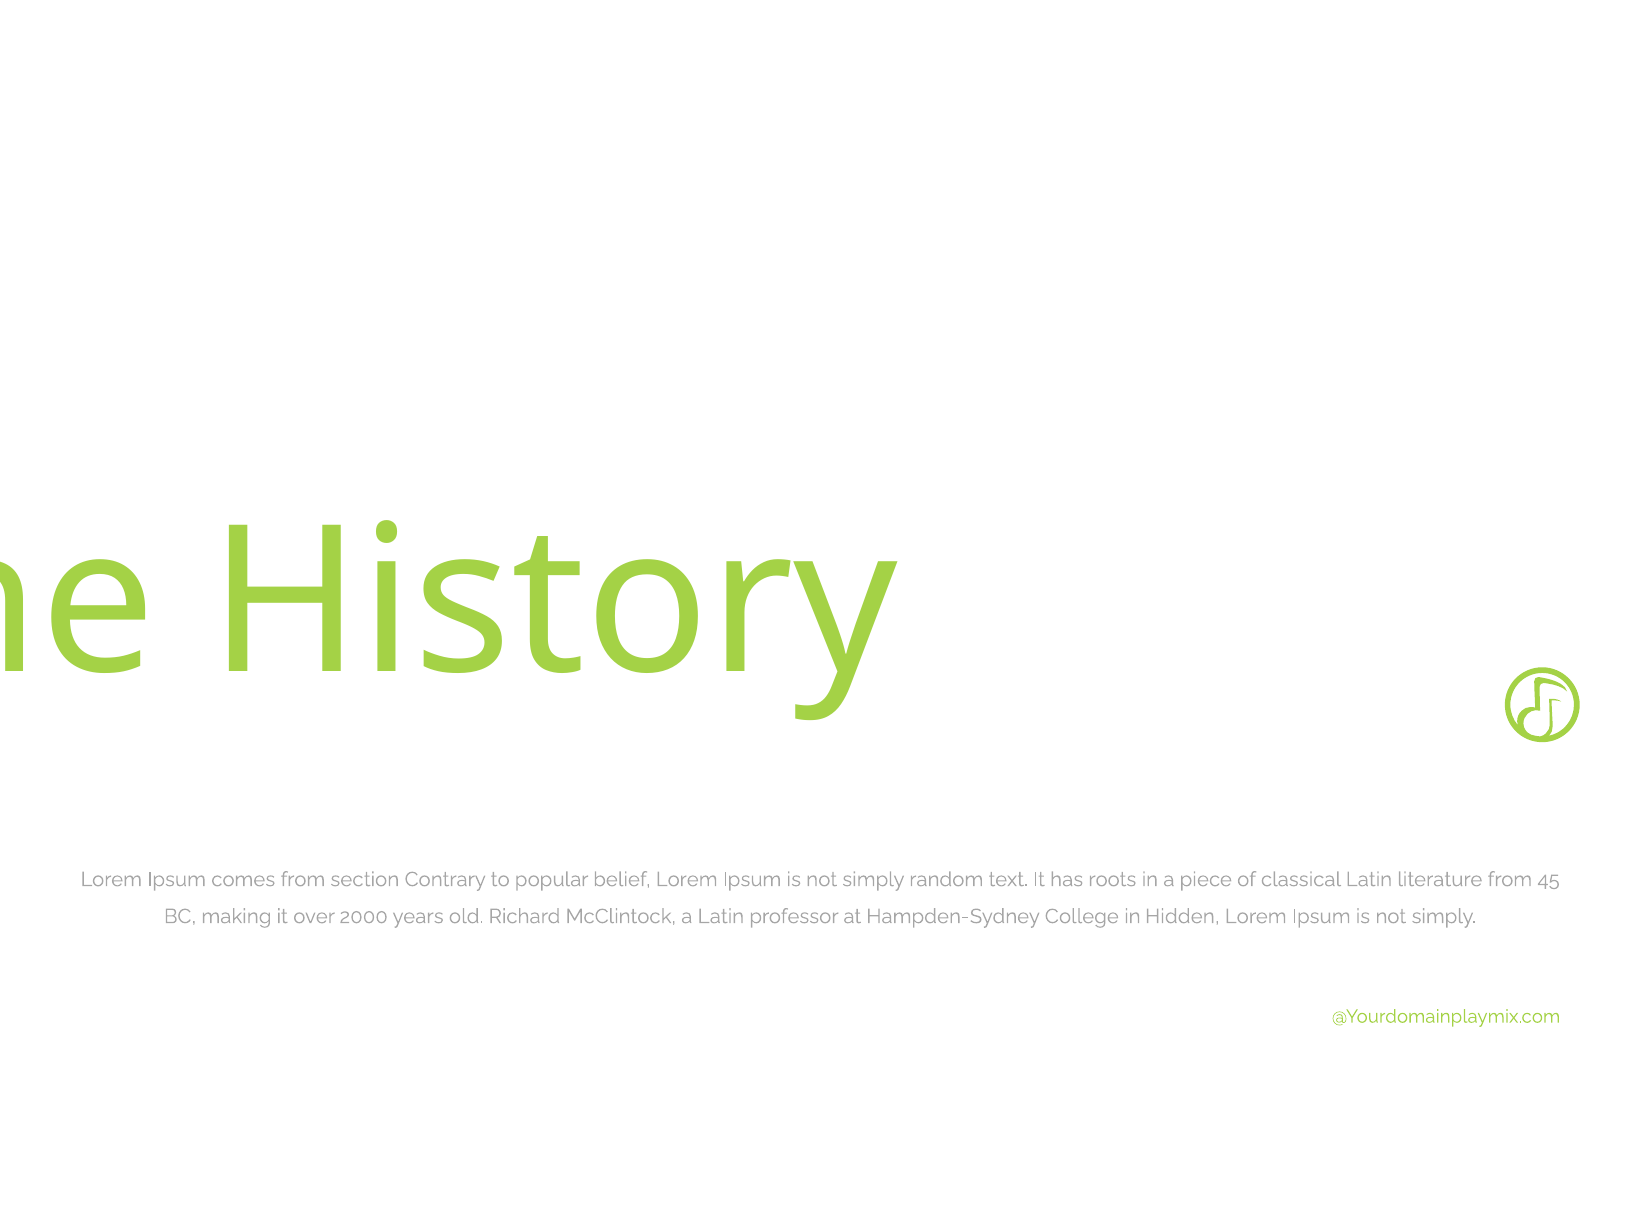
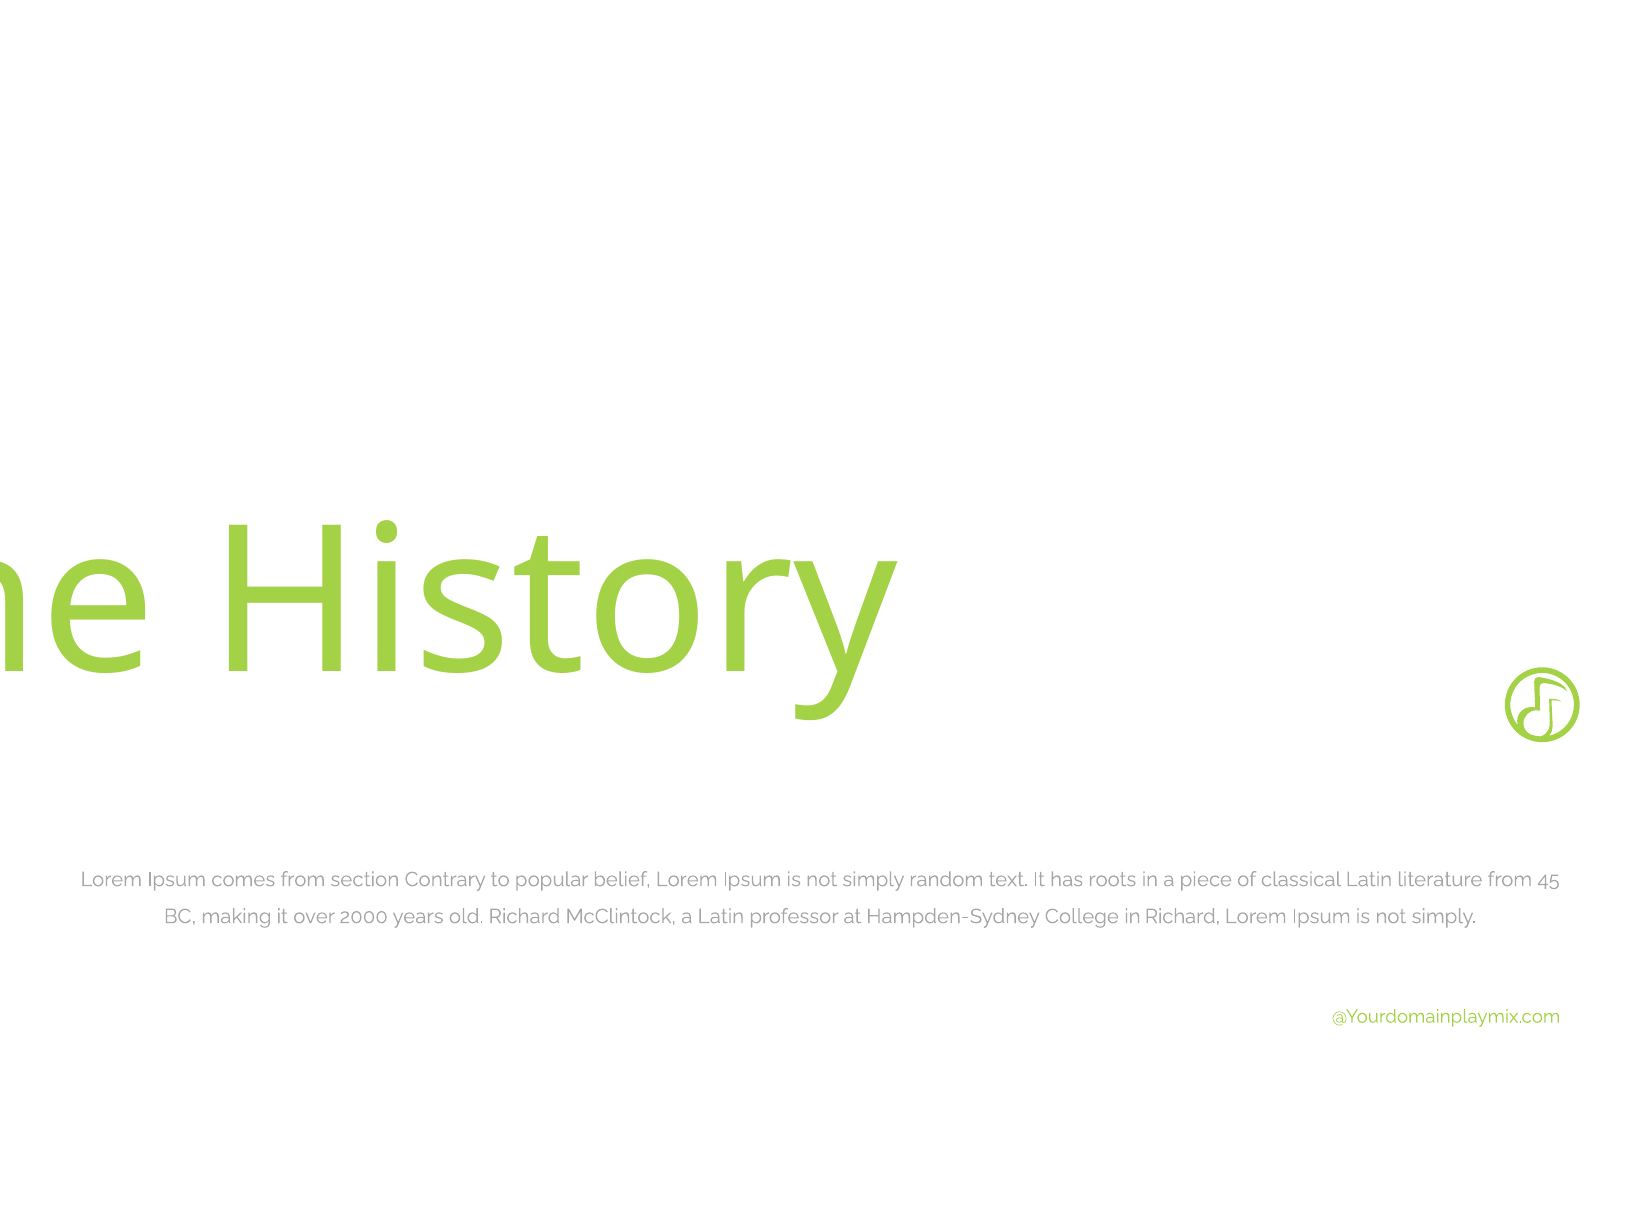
in Hidden: Hidden -> Richard (1182, 917)
